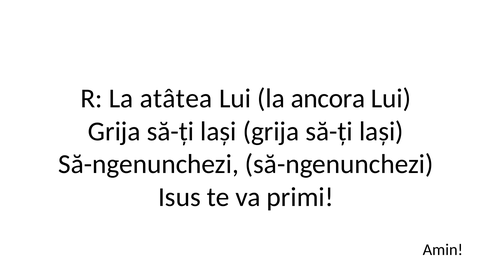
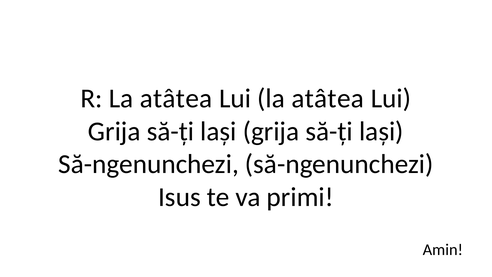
Lui la ancora: ancora -> atâtea (328, 98)
